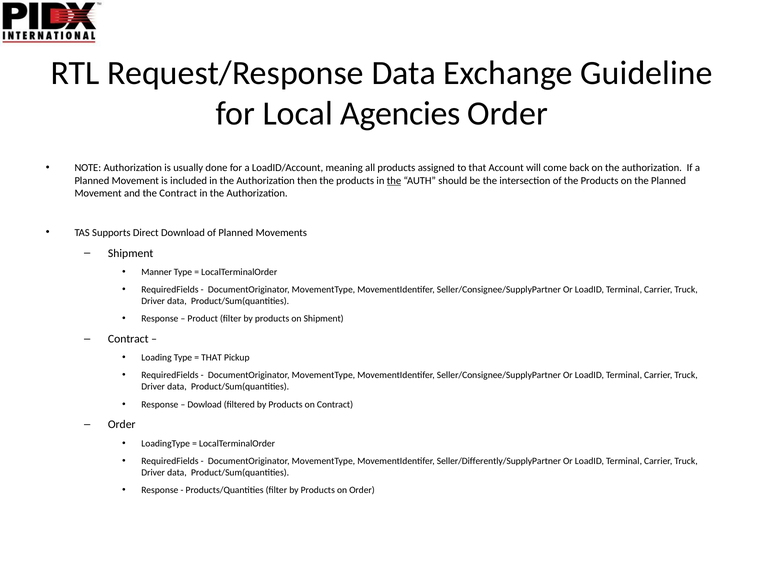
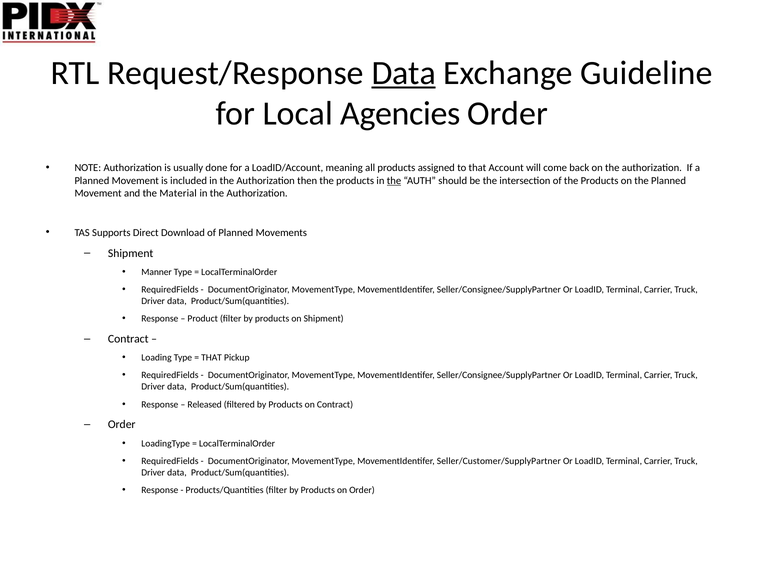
Data underline: none -> present (404, 73)
the Contract: Contract -> Material (178, 193)
Dowload: Dowload -> Released (205, 404)
Seller/Differently/SupplyPartner: Seller/Differently/SupplyPartner -> Seller/Customer/SupplyPartner (499, 461)
